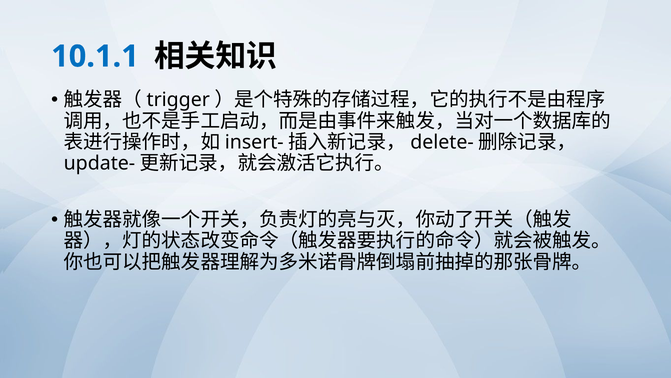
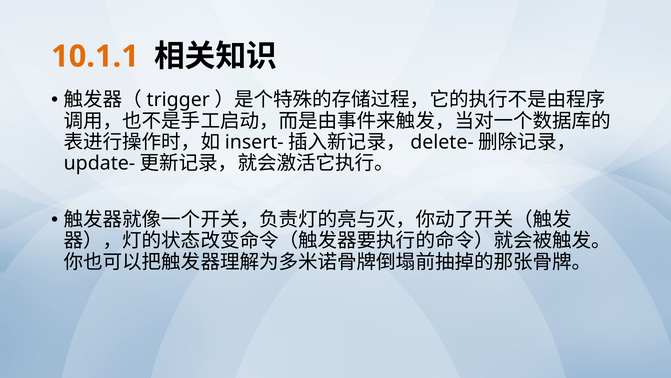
10.1.1 colour: blue -> orange (95, 56)
